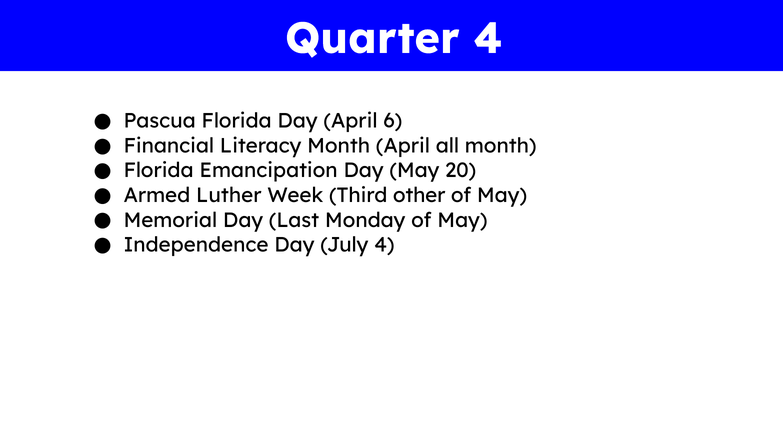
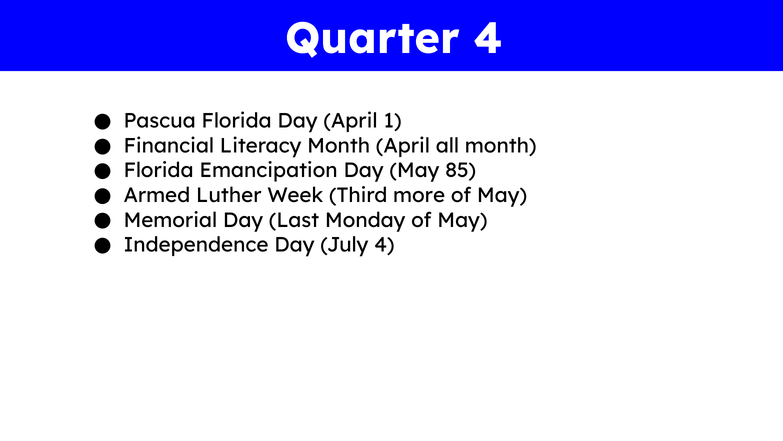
6: 6 -> 1 (393, 121)
20: 20 -> 85 (461, 170)
other: other -> more (419, 195)
